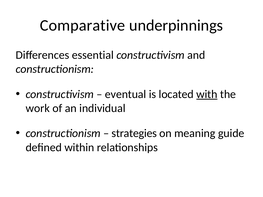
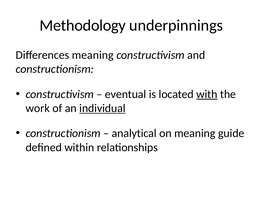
Comparative: Comparative -> Methodology (83, 25)
Differences essential: essential -> meaning (93, 55)
individual underline: none -> present (102, 108)
strategies: strategies -> analytical (134, 134)
